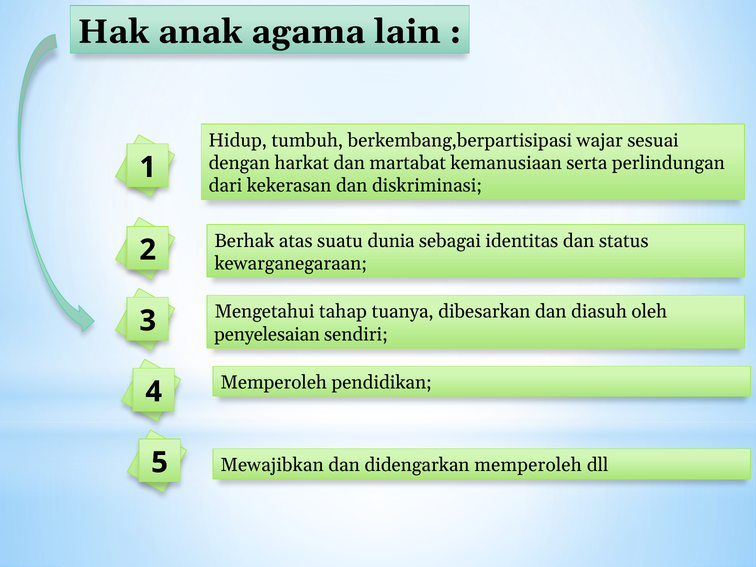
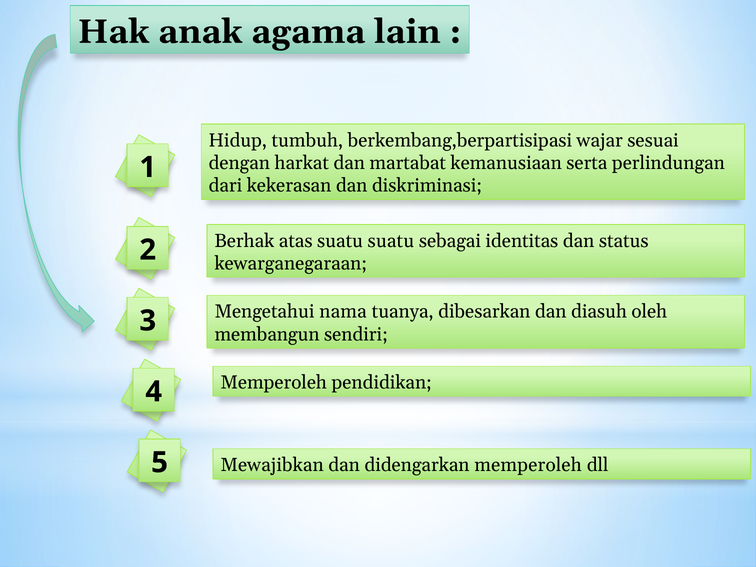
suatu dunia: dunia -> suatu (391, 241)
tahap: tahap -> nama (343, 312)
penyelesaian: penyelesaian -> membangun (267, 334)
